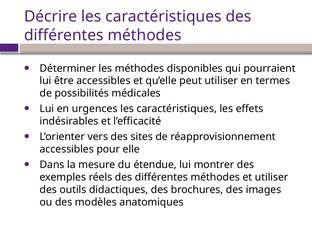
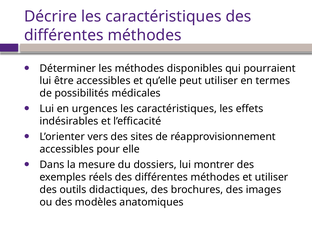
étendue: étendue -> dossiers (155, 165)
